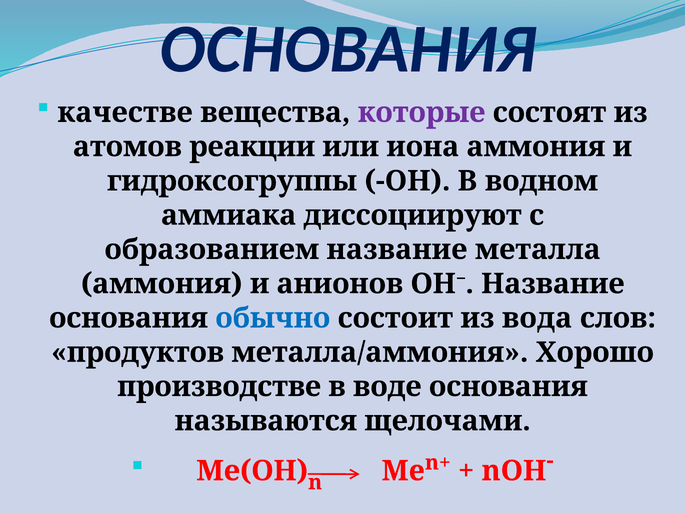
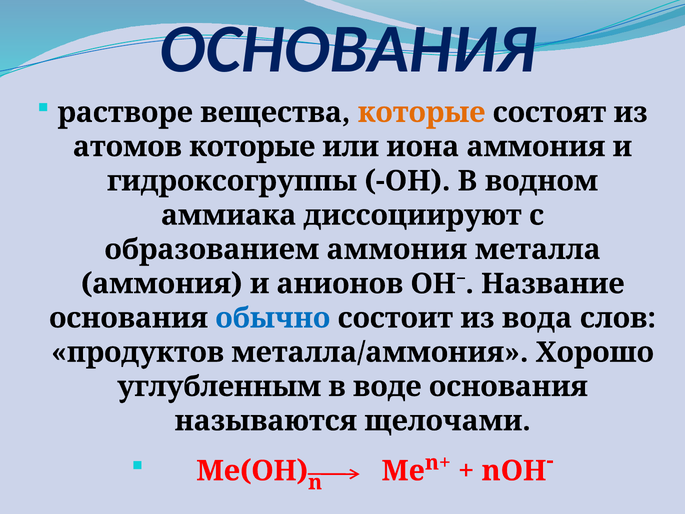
качестве: качестве -> растворе (125, 112)
которые colour: purple -> orange (422, 112)
атомов реакции: реакции -> которые (252, 147)
образованием название: название -> аммония (397, 249)
производстве: производстве -> углубленным (219, 386)
